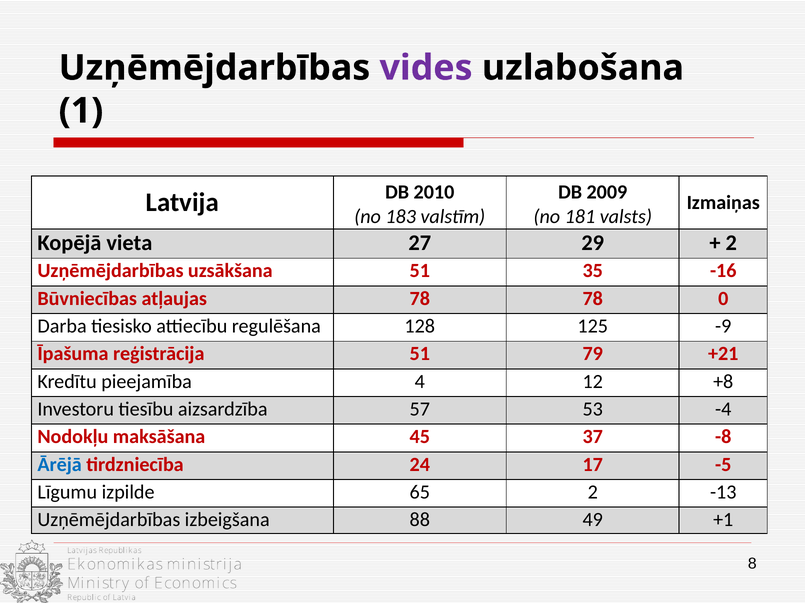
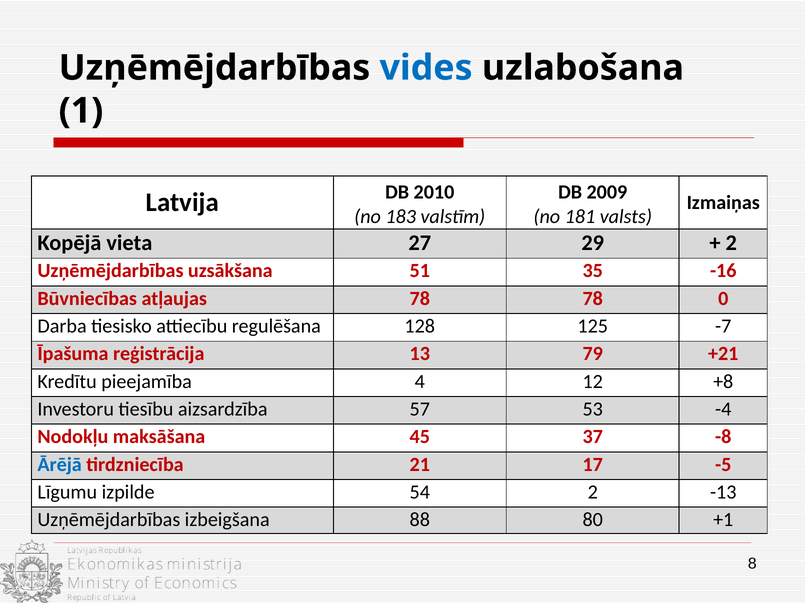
vides colour: purple -> blue (426, 68)
-9: -9 -> -7 (723, 326)
reģistrācija 51: 51 -> 13 (420, 354)
24: 24 -> 21 (420, 465)
65: 65 -> 54 (420, 493)
49: 49 -> 80 (593, 520)
